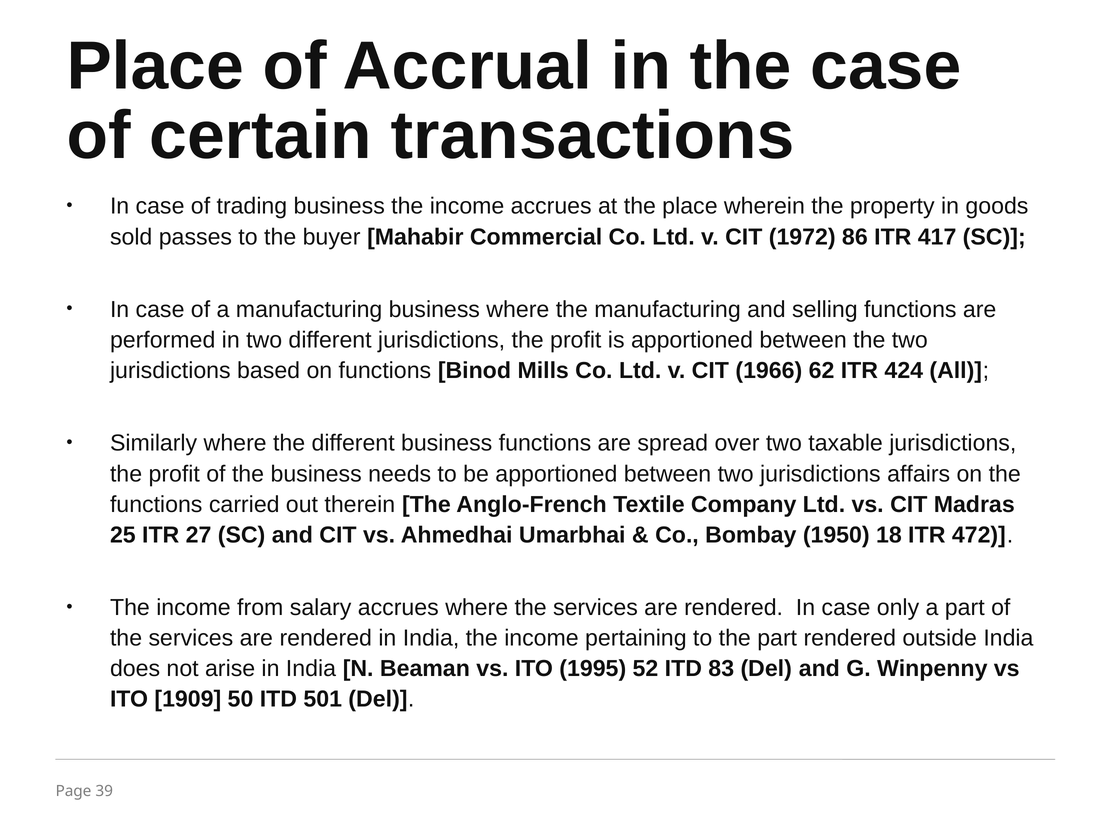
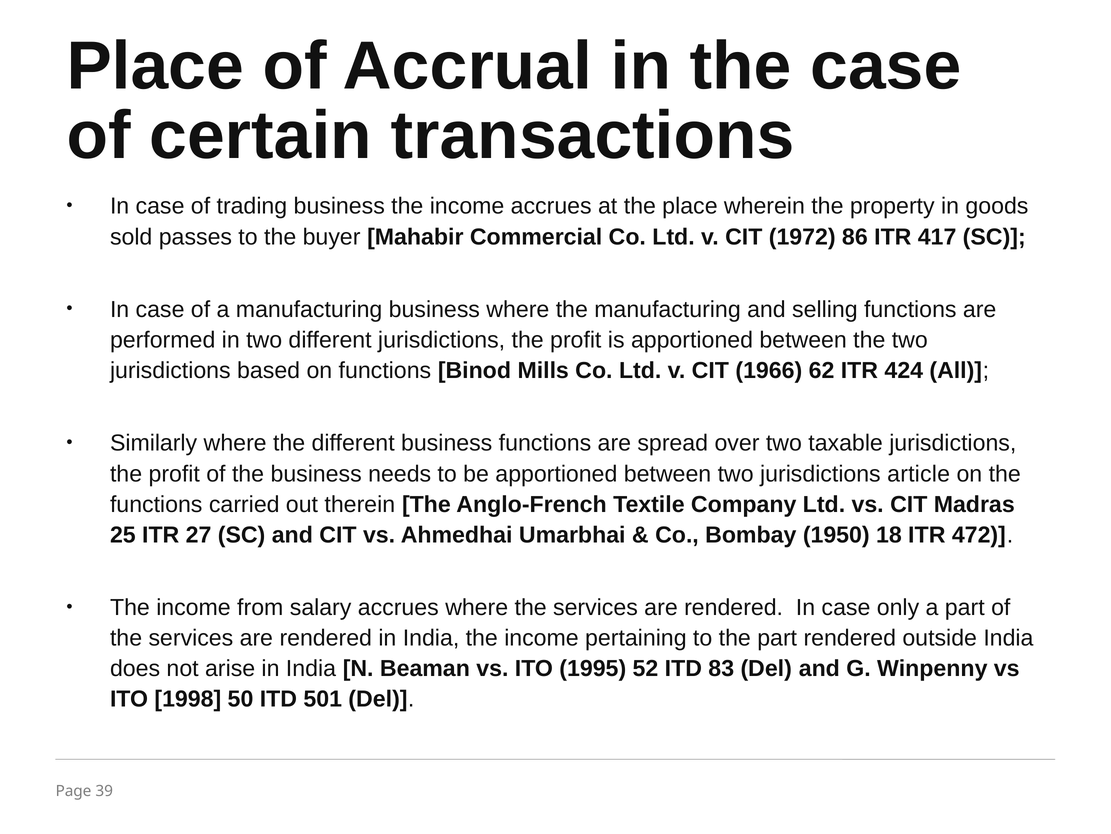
affairs: affairs -> article (919, 473)
1909: 1909 -> 1998 (188, 699)
